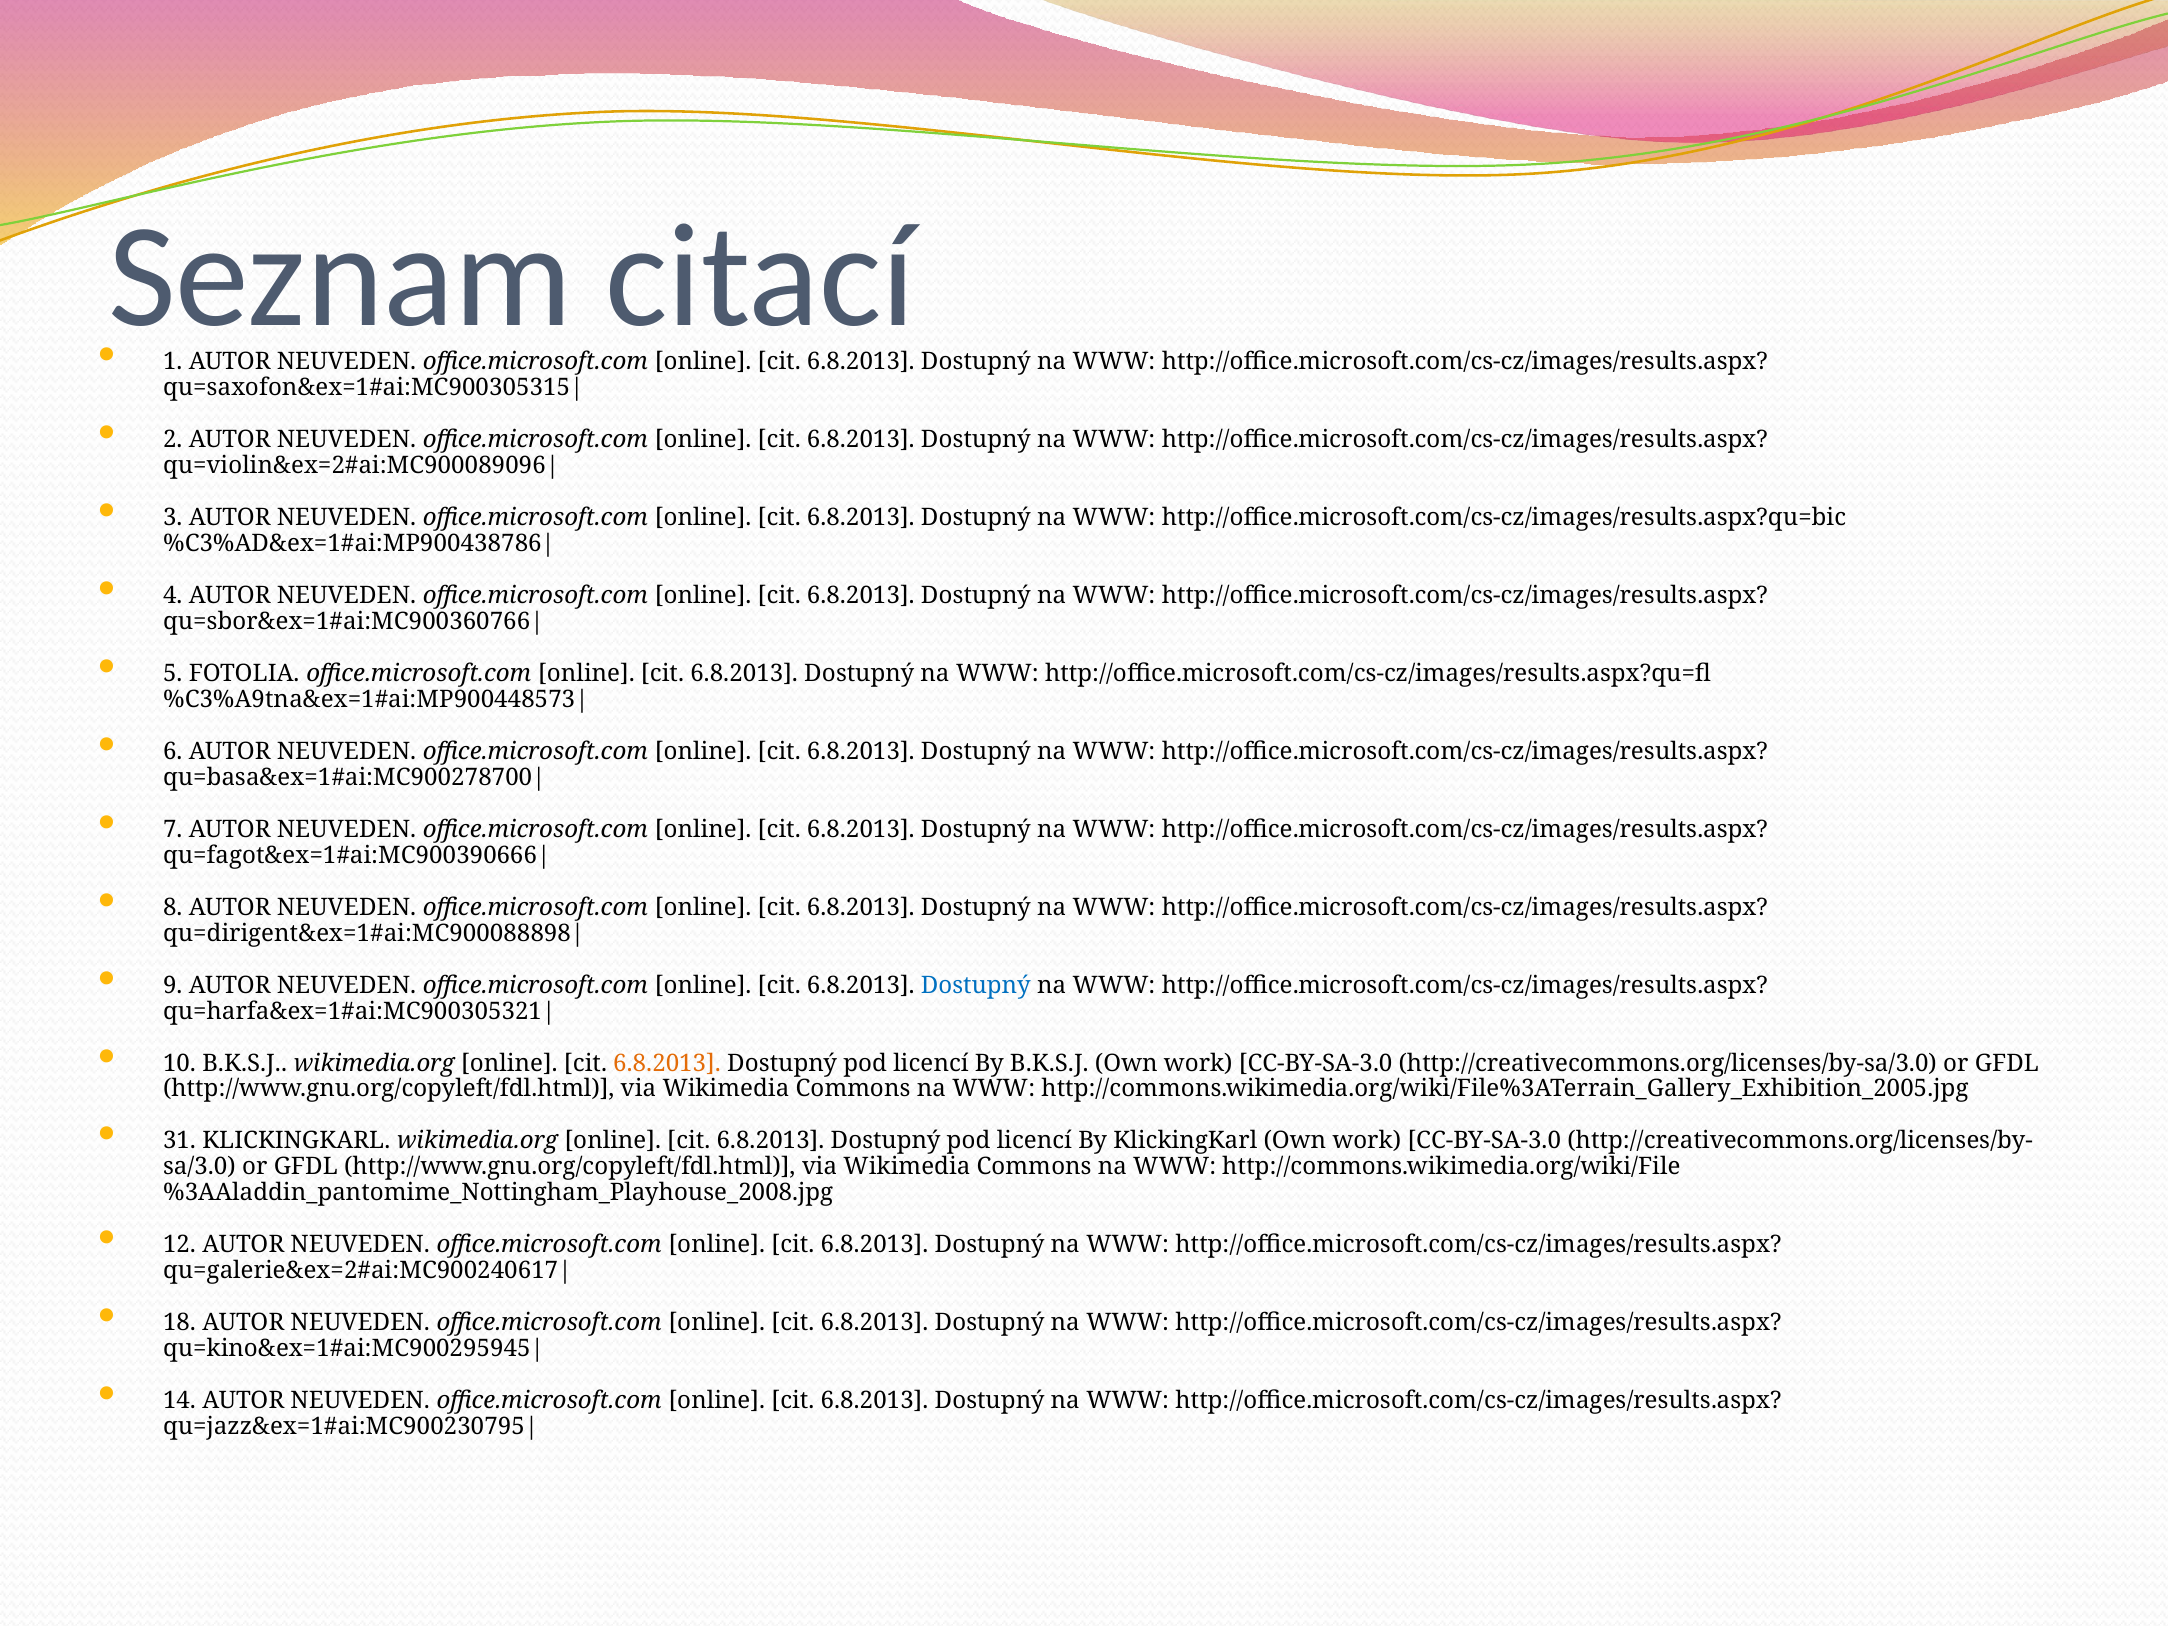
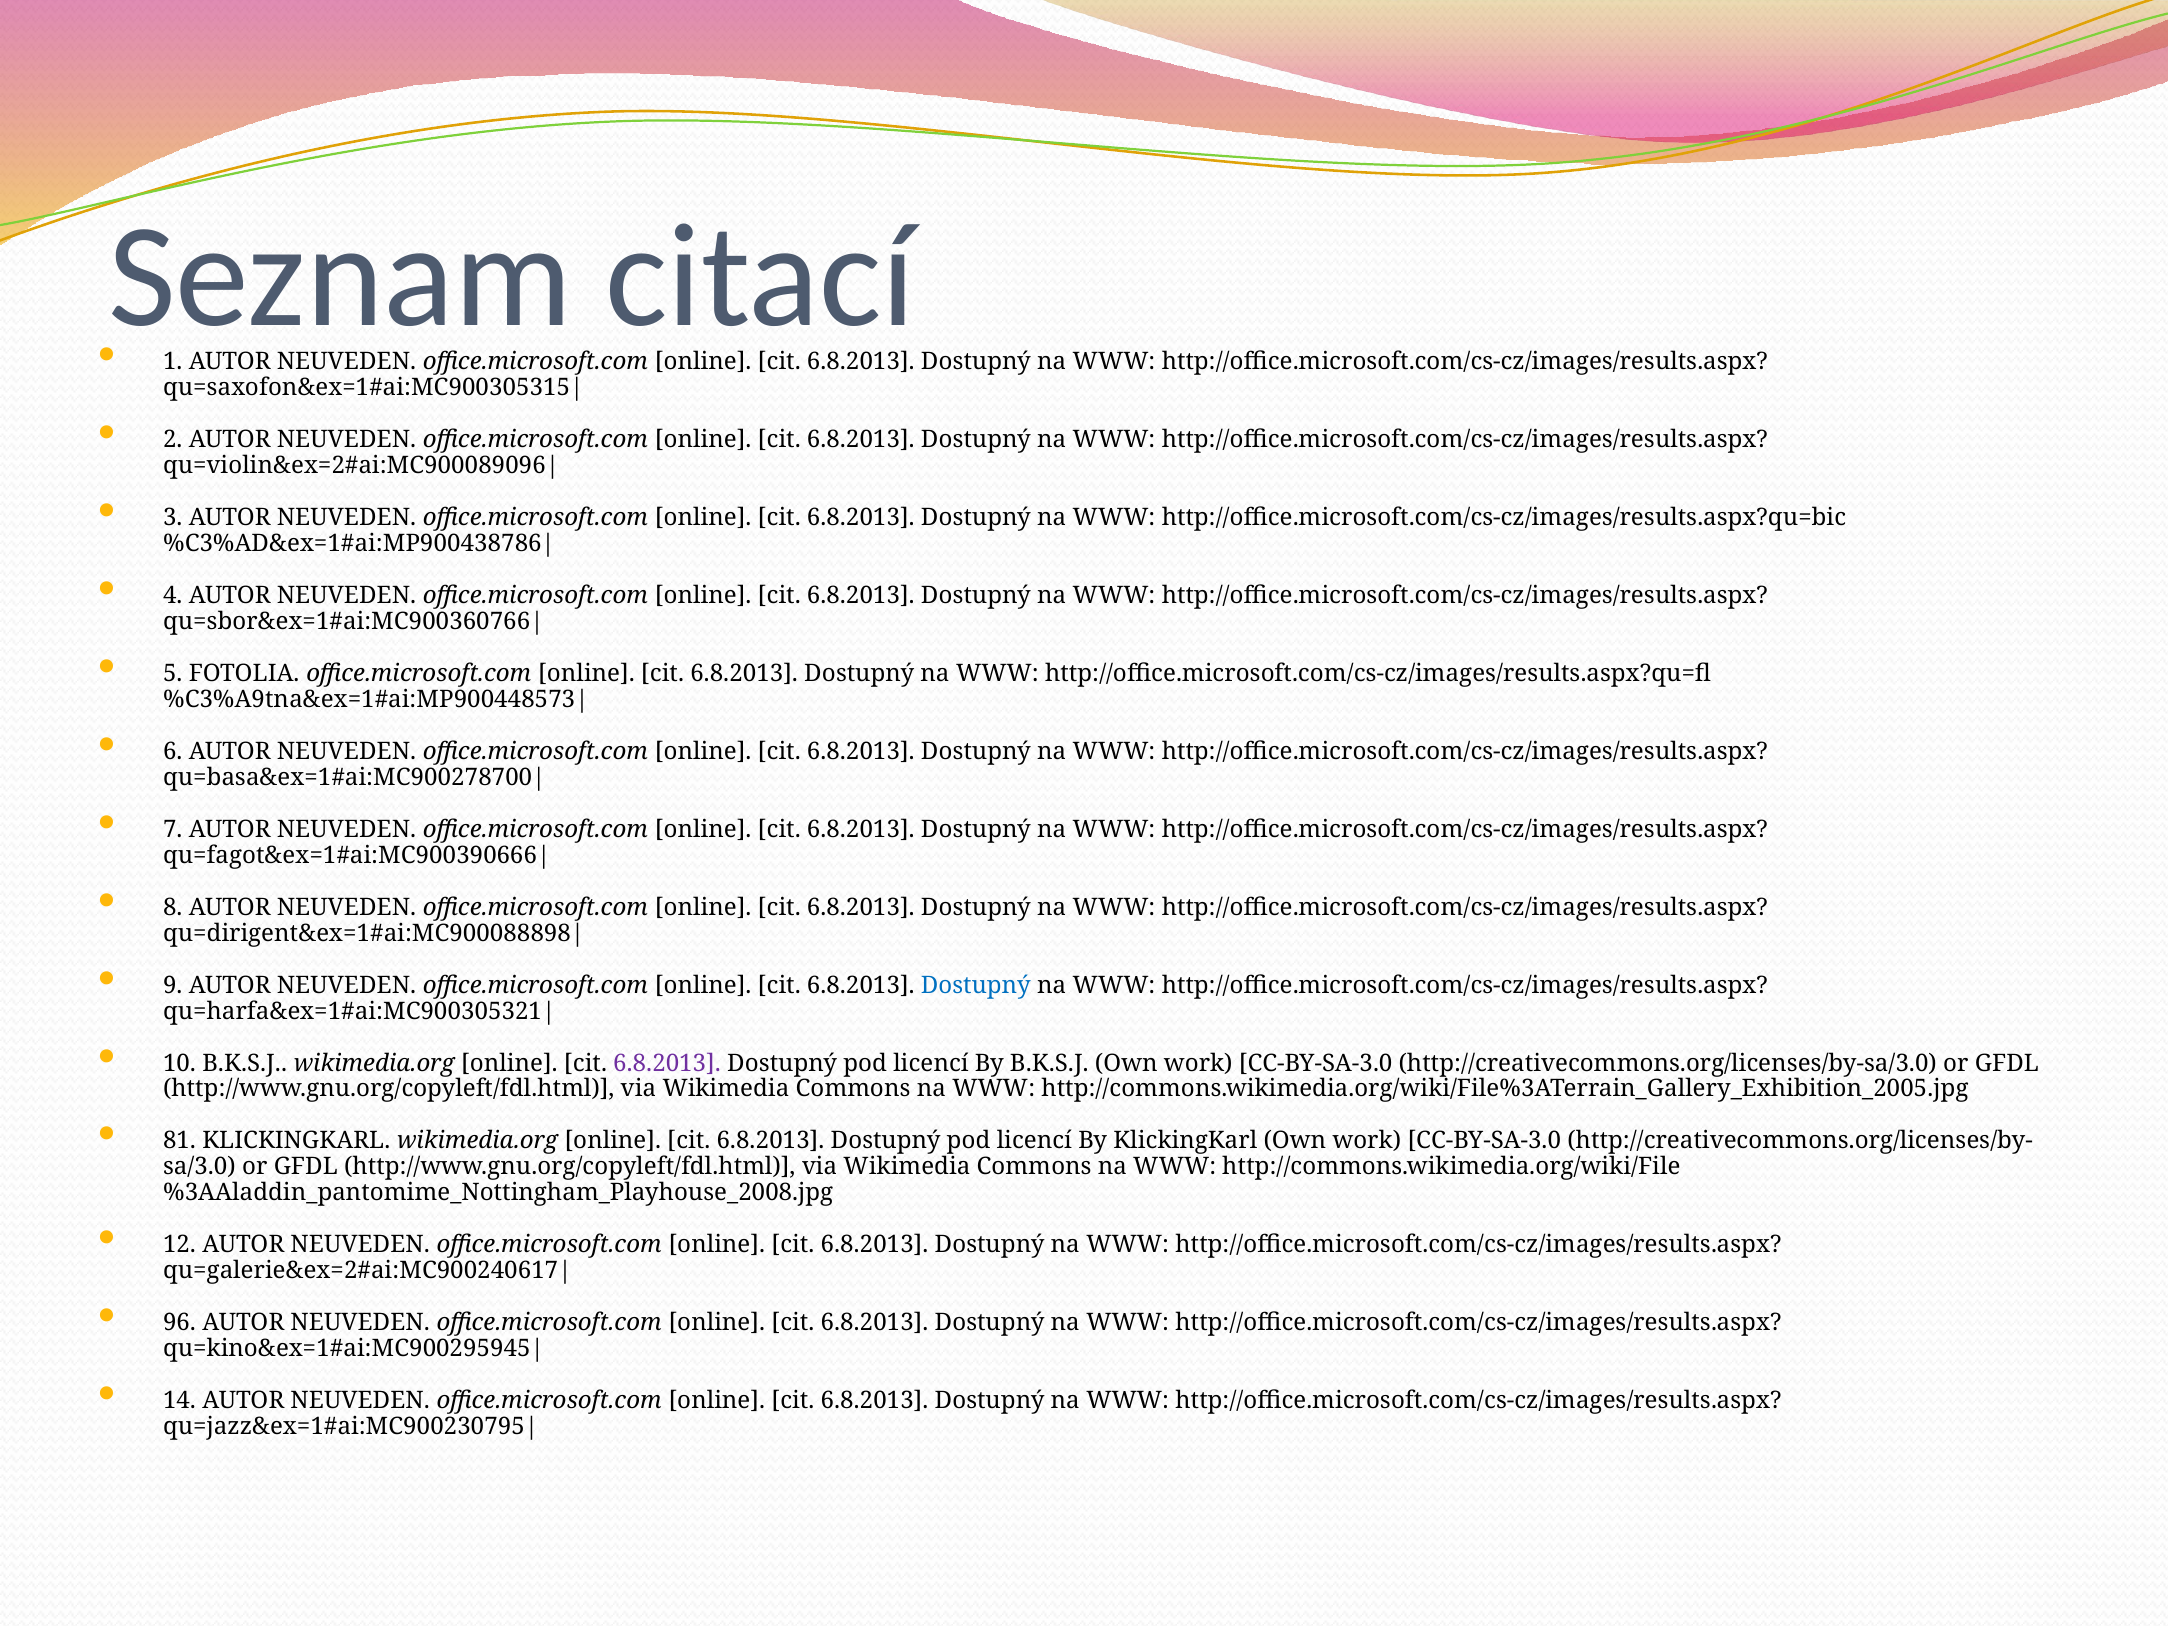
6.8.2013 colour: orange -> purple (667, 1063)
31: 31 -> 81 (180, 1141)
18: 18 -> 96 (180, 1323)
